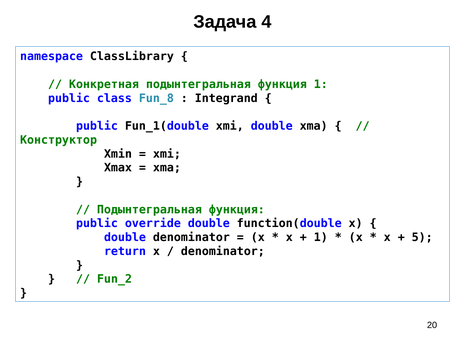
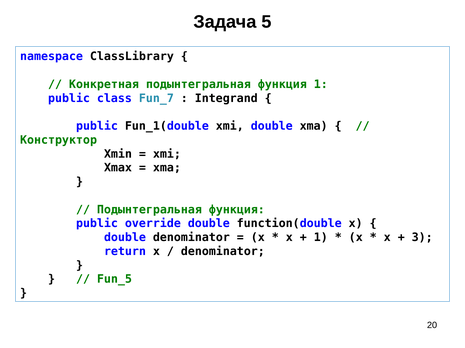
4: 4 -> 5 (266, 22)
Fun_8: Fun_8 -> Fun_7 (156, 98)
5: 5 -> 3 (422, 238)
Fun_2: Fun_2 -> Fun_5 (114, 280)
